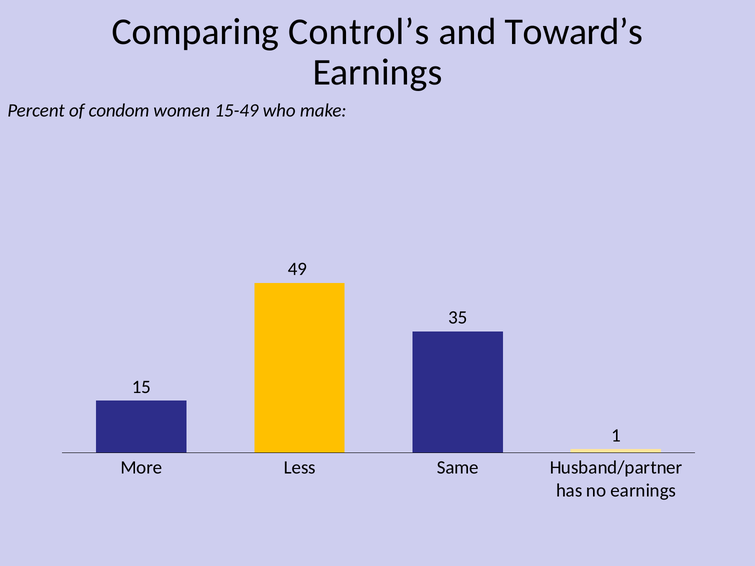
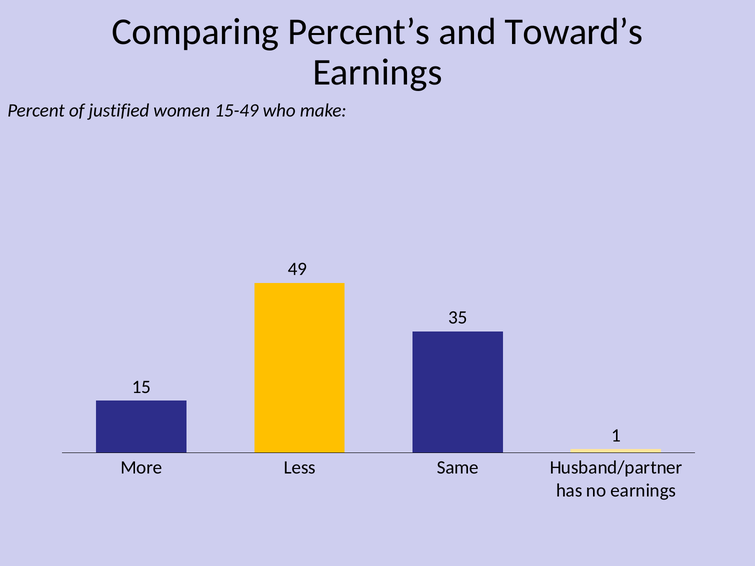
Control’s: Control’s -> Percent’s (359, 32)
condom: condom -> justified (119, 111)
